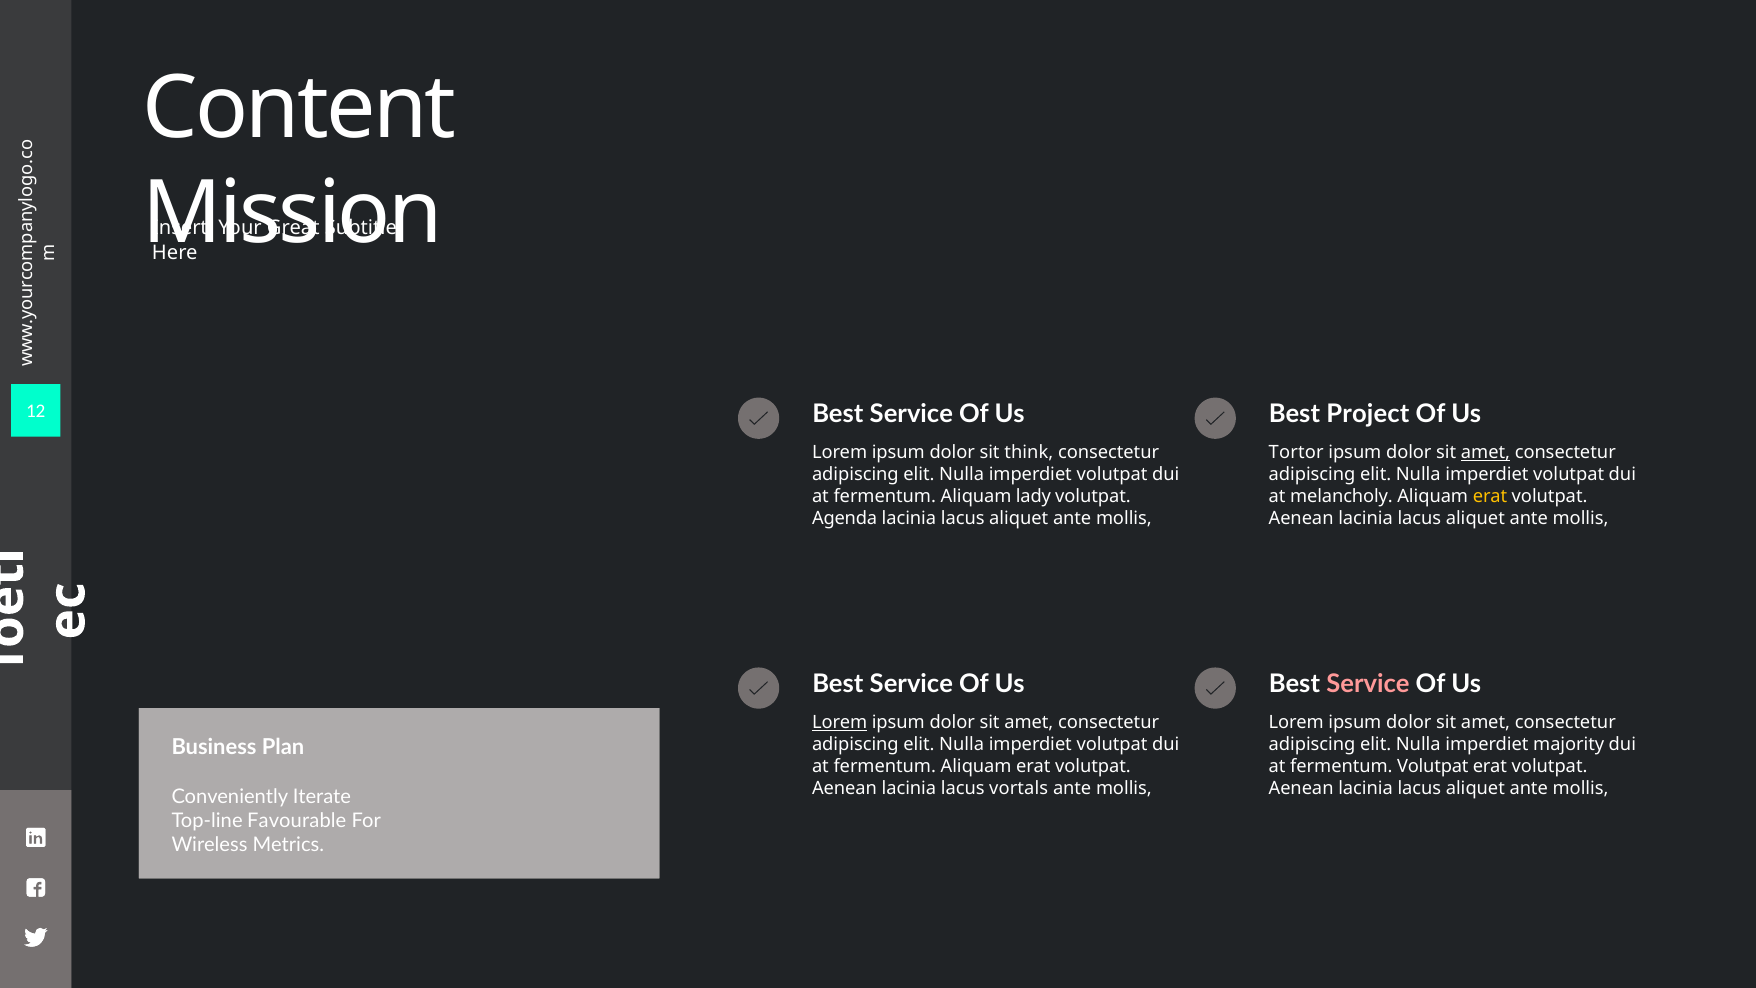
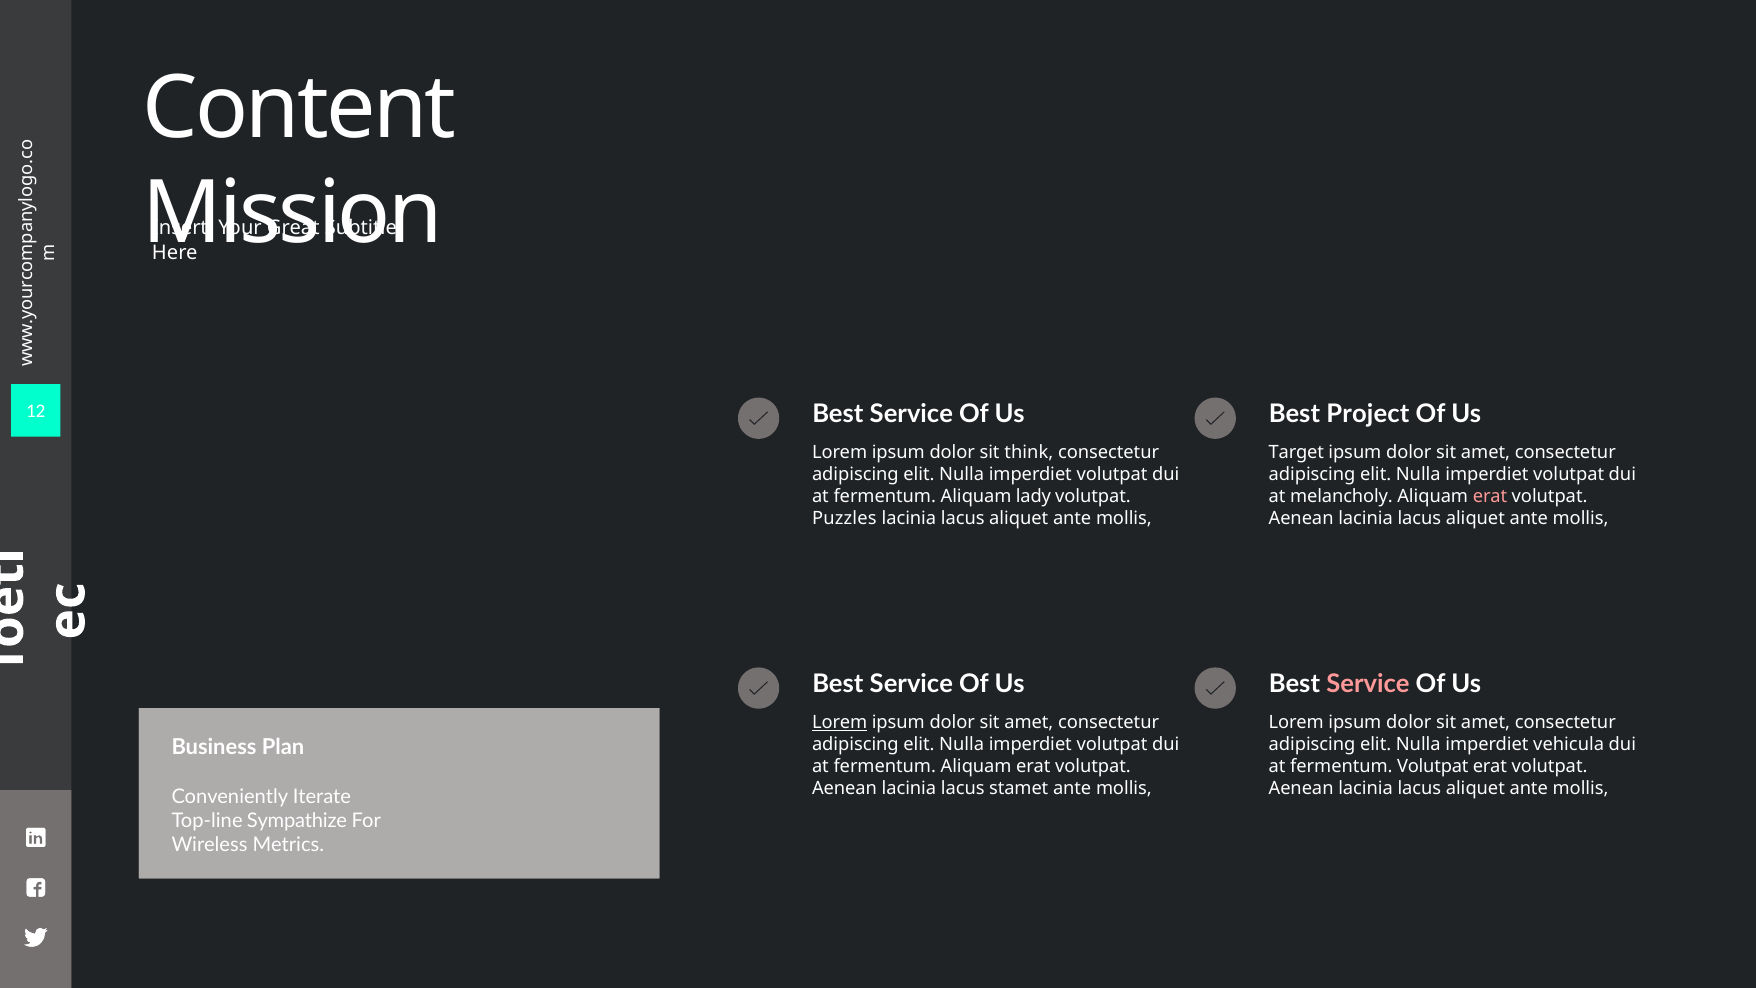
Tortor: Tortor -> Target (1296, 452)
amet underline: present -> none (1486, 452)
erat colour: yellow -> pink (1490, 496)
Agenda: Agenda -> Puzzles (844, 518)
majority: majority -> vehicula (1569, 744)
vortals: vortals -> stamet (1019, 788)
Favourable: Favourable -> Sympathize (297, 821)
